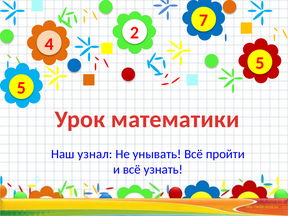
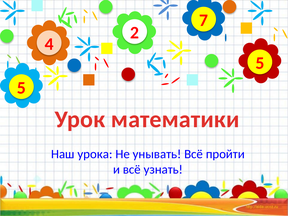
узнал: узнал -> урока (95, 154)
